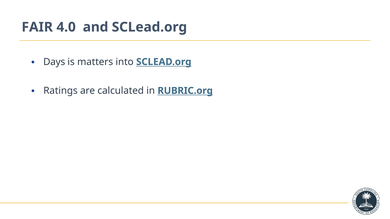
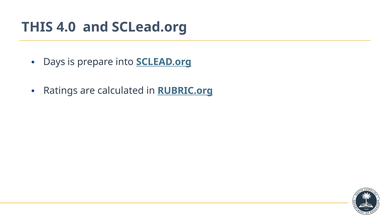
FAIR: FAIR -> THIS (37, 27)
matters: matters -> prepare (95, 62)
